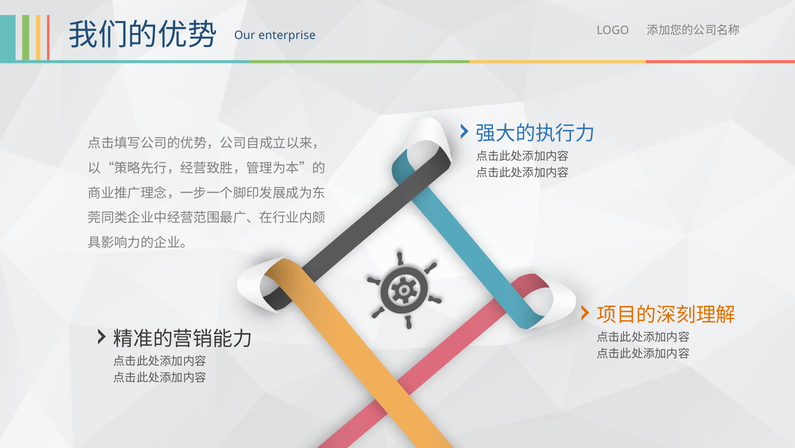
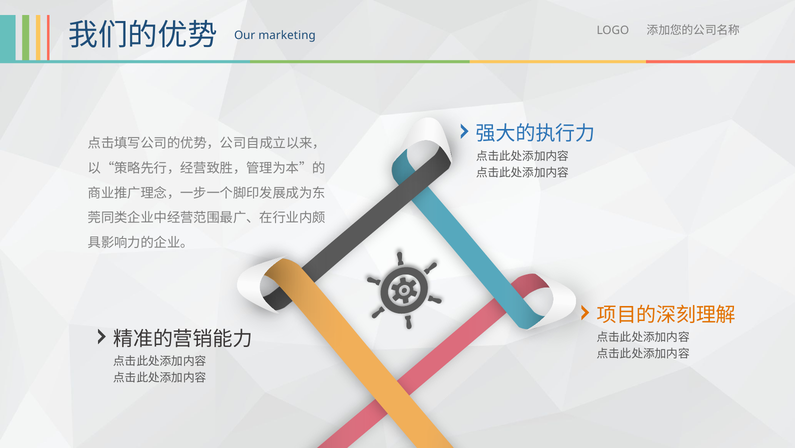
enterprise: enterprise -> marketing (287, 35)
